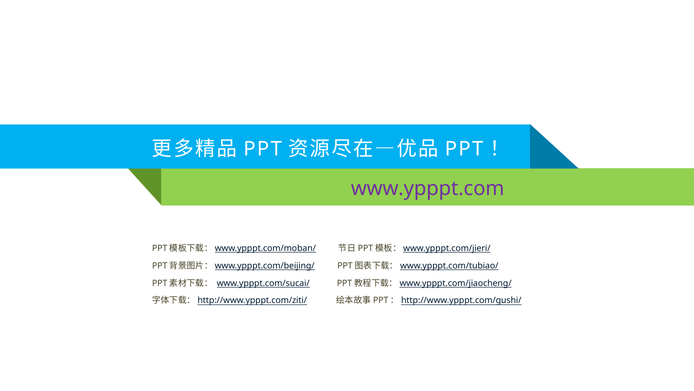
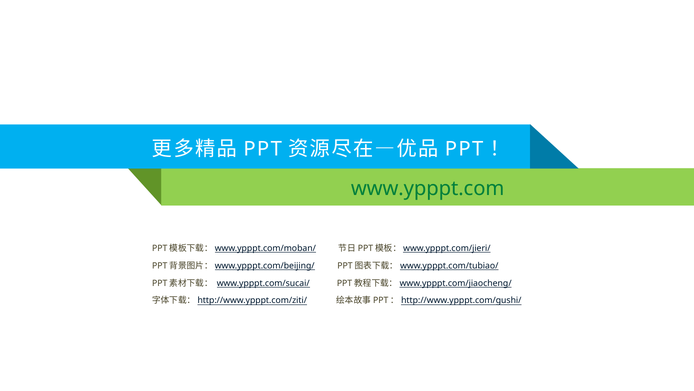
www.ypppt.com colour: purple -> green (428, 188)
